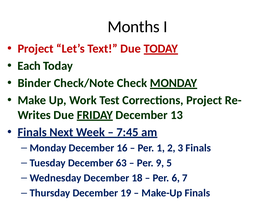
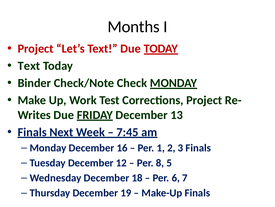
Each: Each -> Text (29, 66)
63: 63 -> 12 (121, 162)
9: 9 -> 8 (160, 162)
